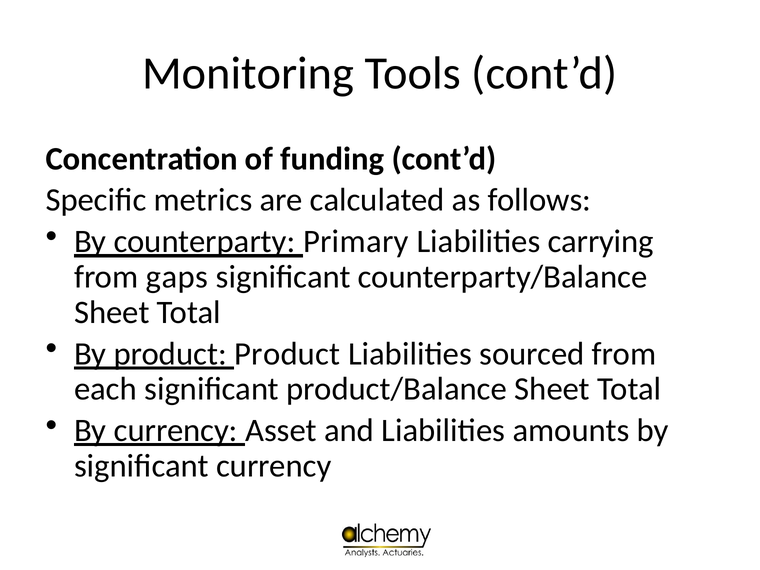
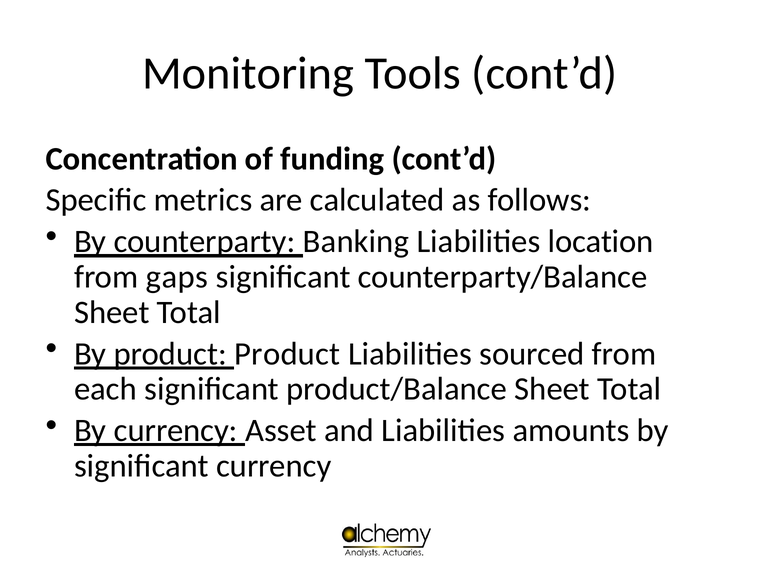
Primary: Primary -> Banking (356, 242)
carrying: carrying -> location (601, 242)
